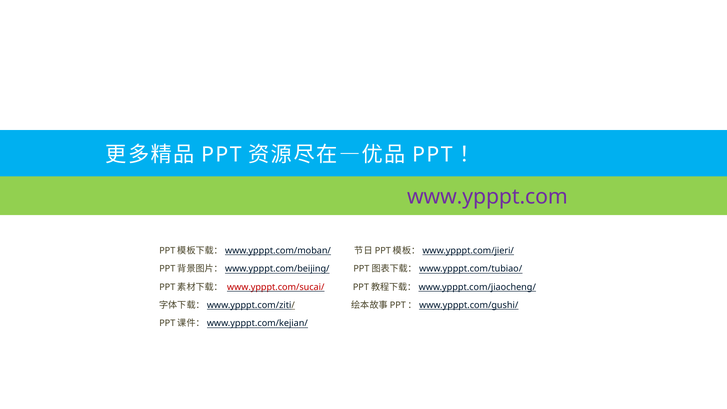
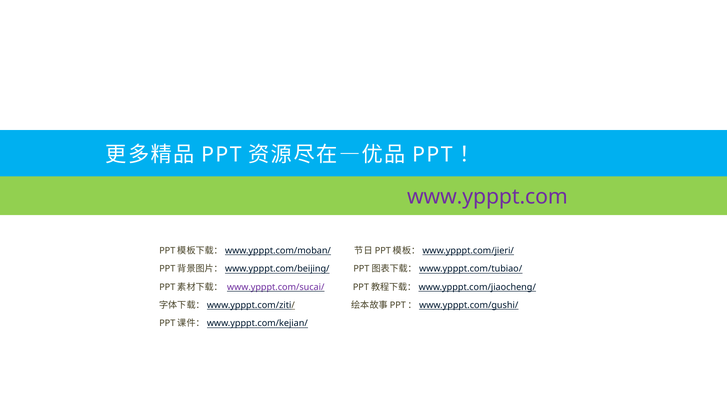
www.ypppt.com/sucai/ colour: red -> purple (276, 287)
